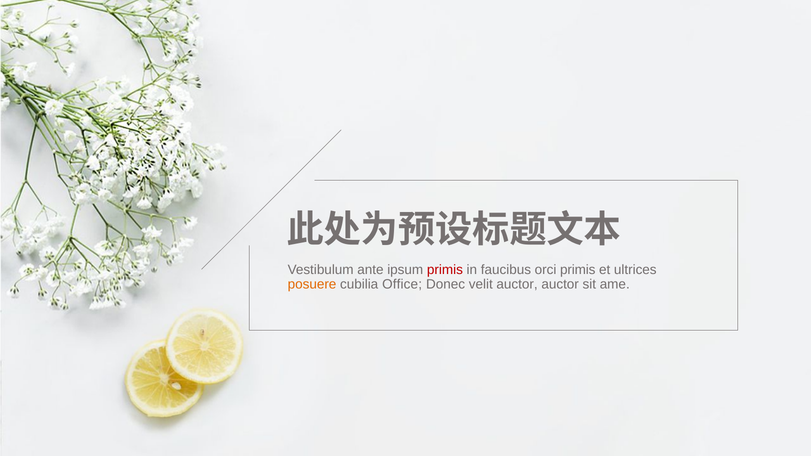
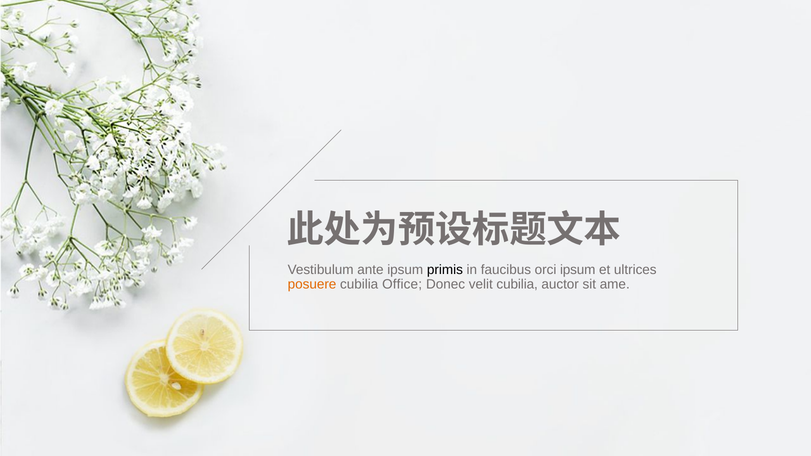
primis colour: red -> black (445, 270)
orci primis: primis -> ipsum (578, 270)
velit auctor: auctor -> cubilia (517, 285)
